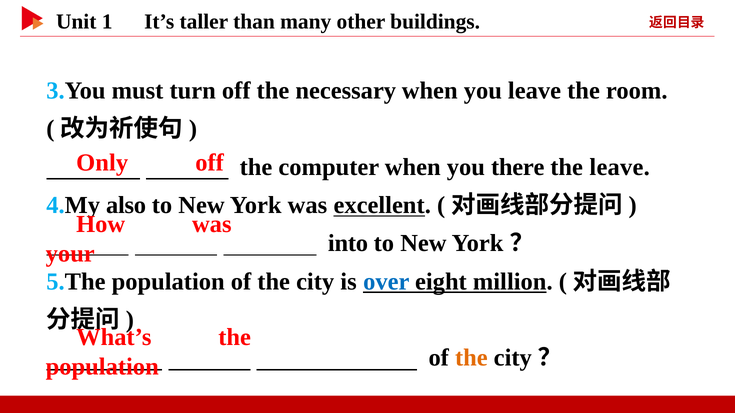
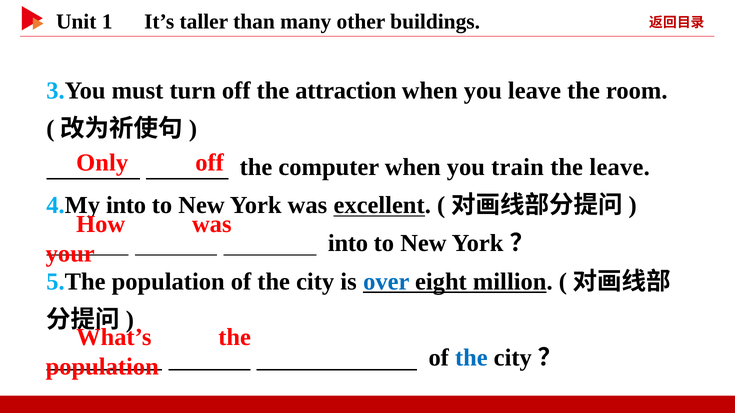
necessary: necessary -> attraction (346, 91)
there: there -> train (517, 167)
4.My also: also -> into (126, 205)
the colour: orange -> blue (471, 358)
